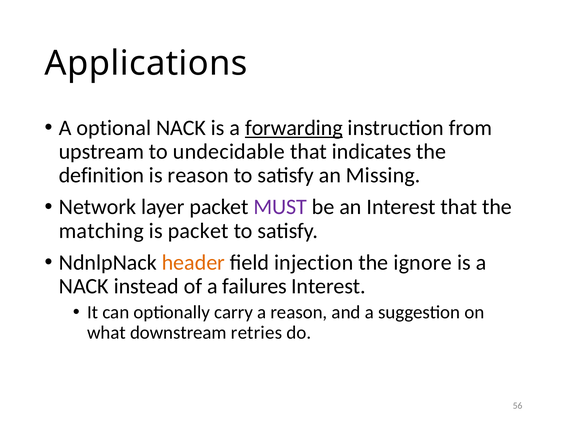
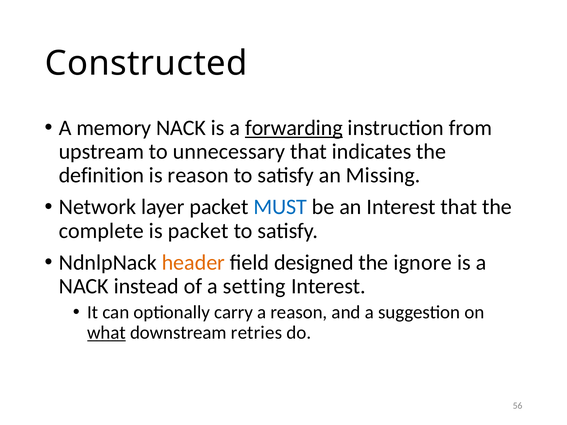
Applications: Applications -> Constructed (146, 64)
optional: optional -> memory (114, 128)
undecidable: undecidable -> unnecessary (229, 152)
MUST colour: purple -> blue (280, 207)
matching: matching -> complete (101, 231)
injection: injection -> designed (314, 263)
failures: failures -> setting (254, 286)
what underline: none -> present (106, 333)
